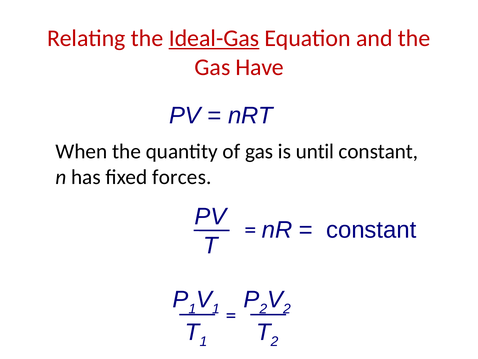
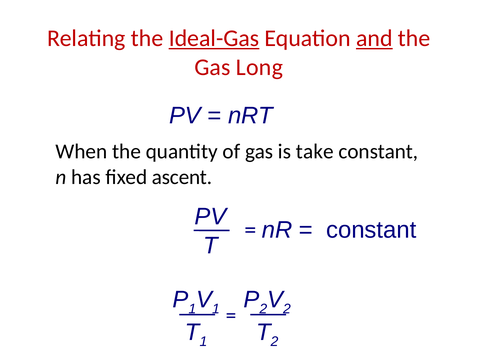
and underline: none -> present (374, 38)
Have: Have -> Long (259, 67)
until: until -> take (315, 151)
forces: forces -> ascent (182, 177)
